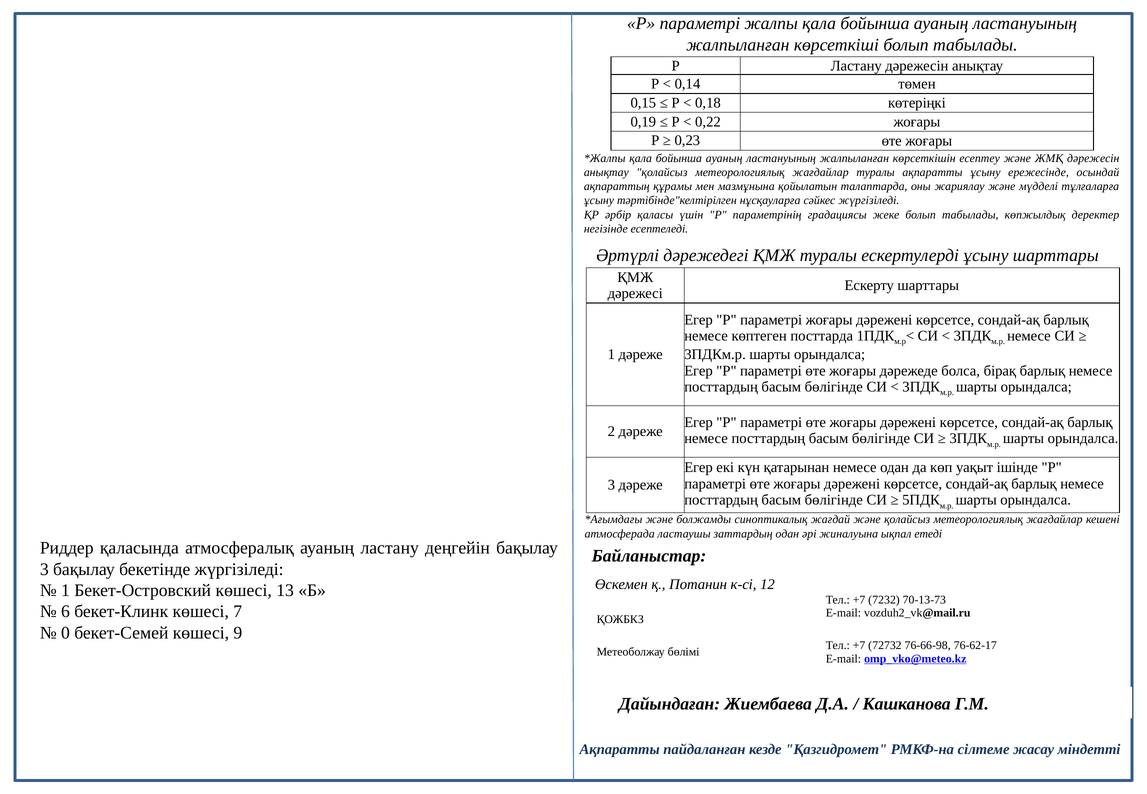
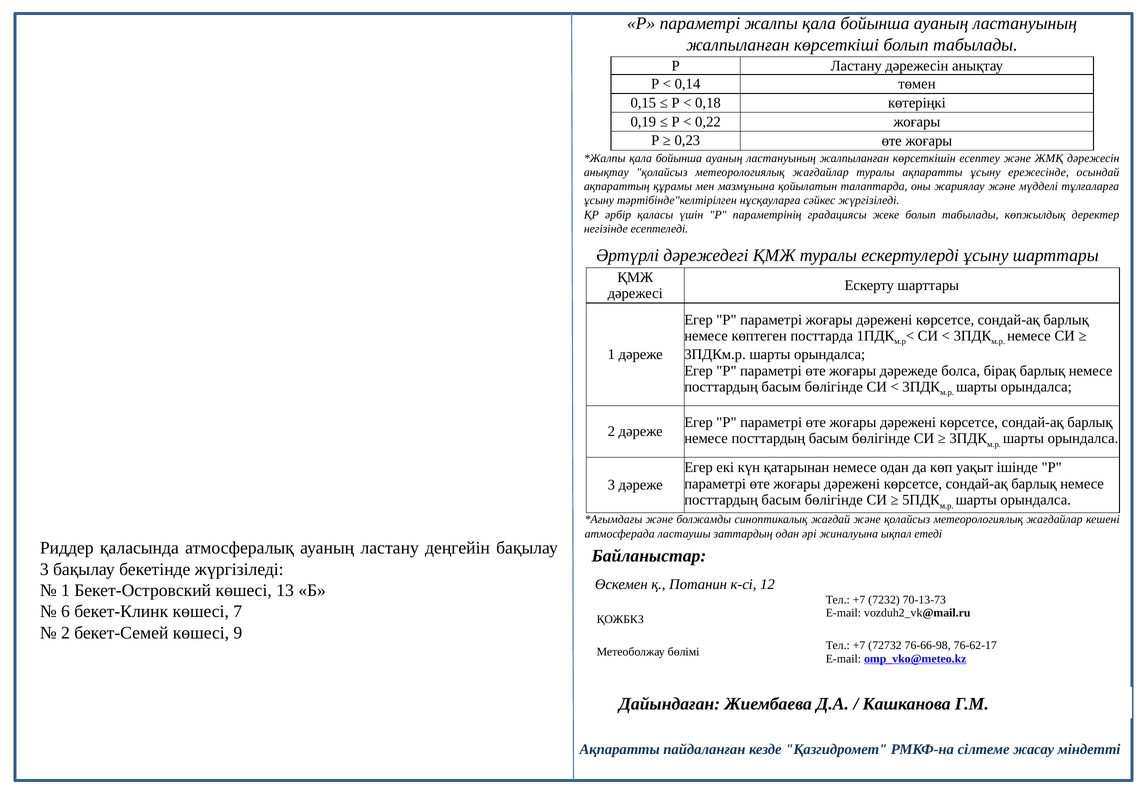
0: 0 -> 2 (65, 633)
